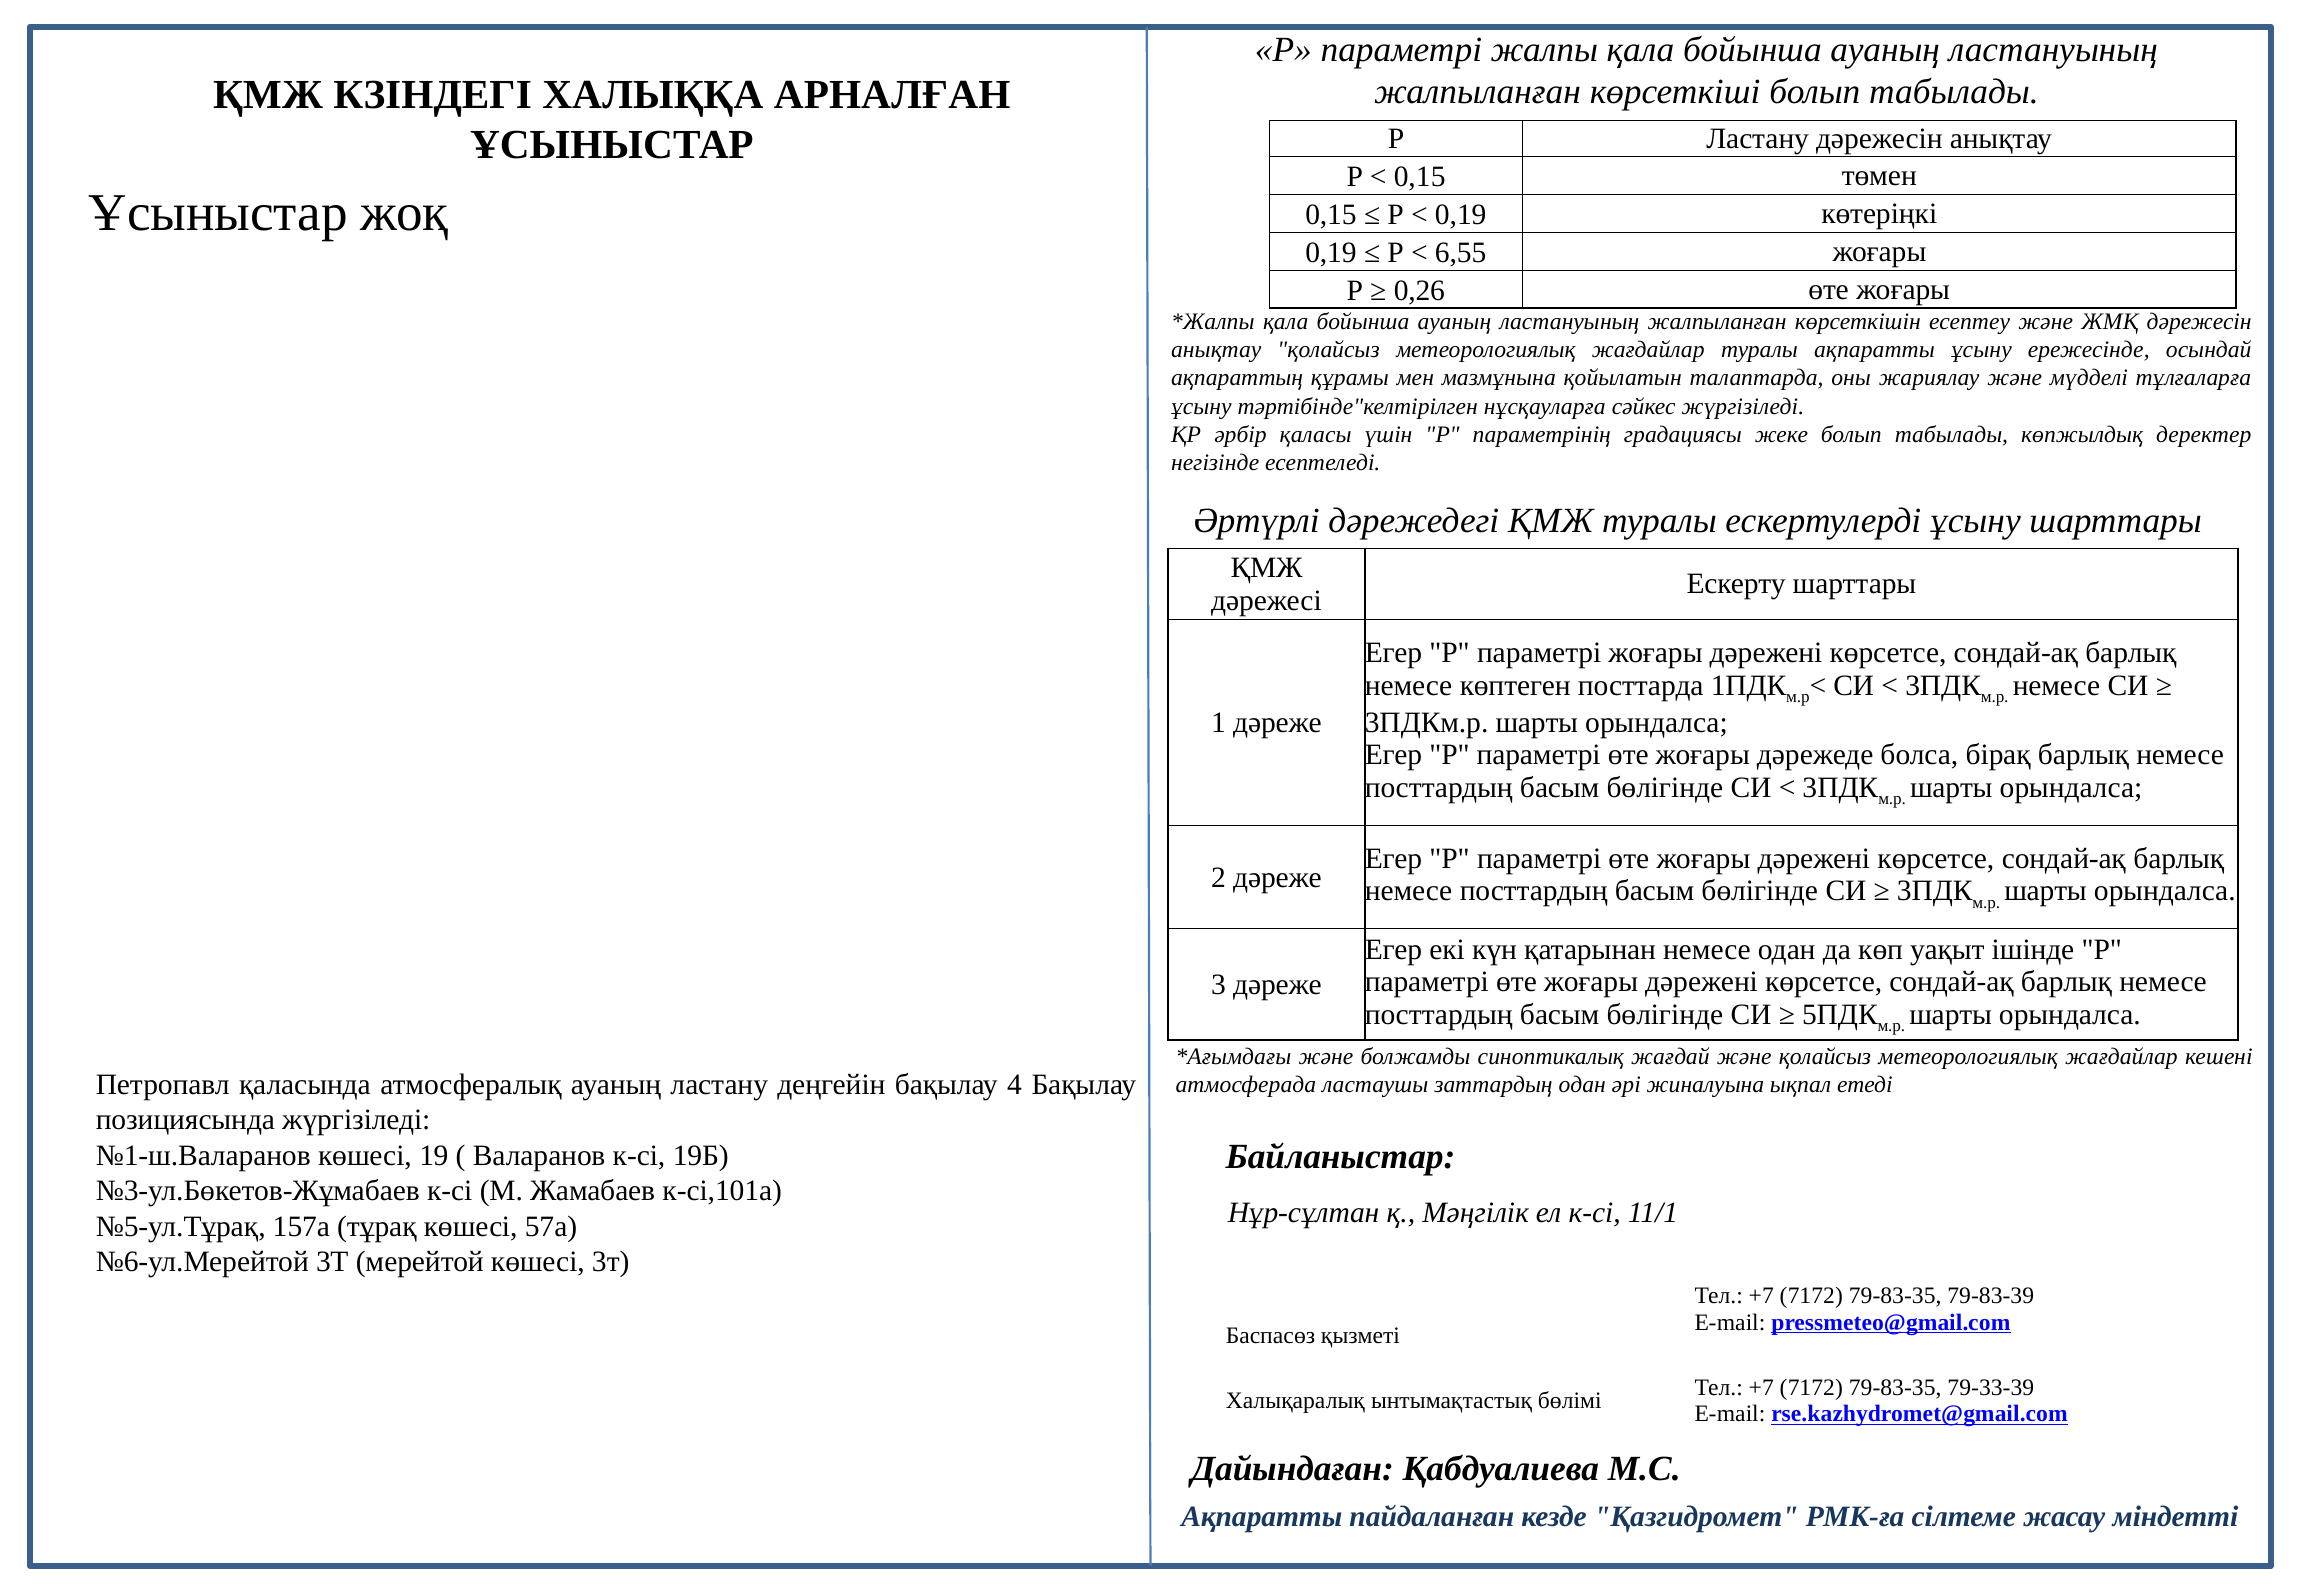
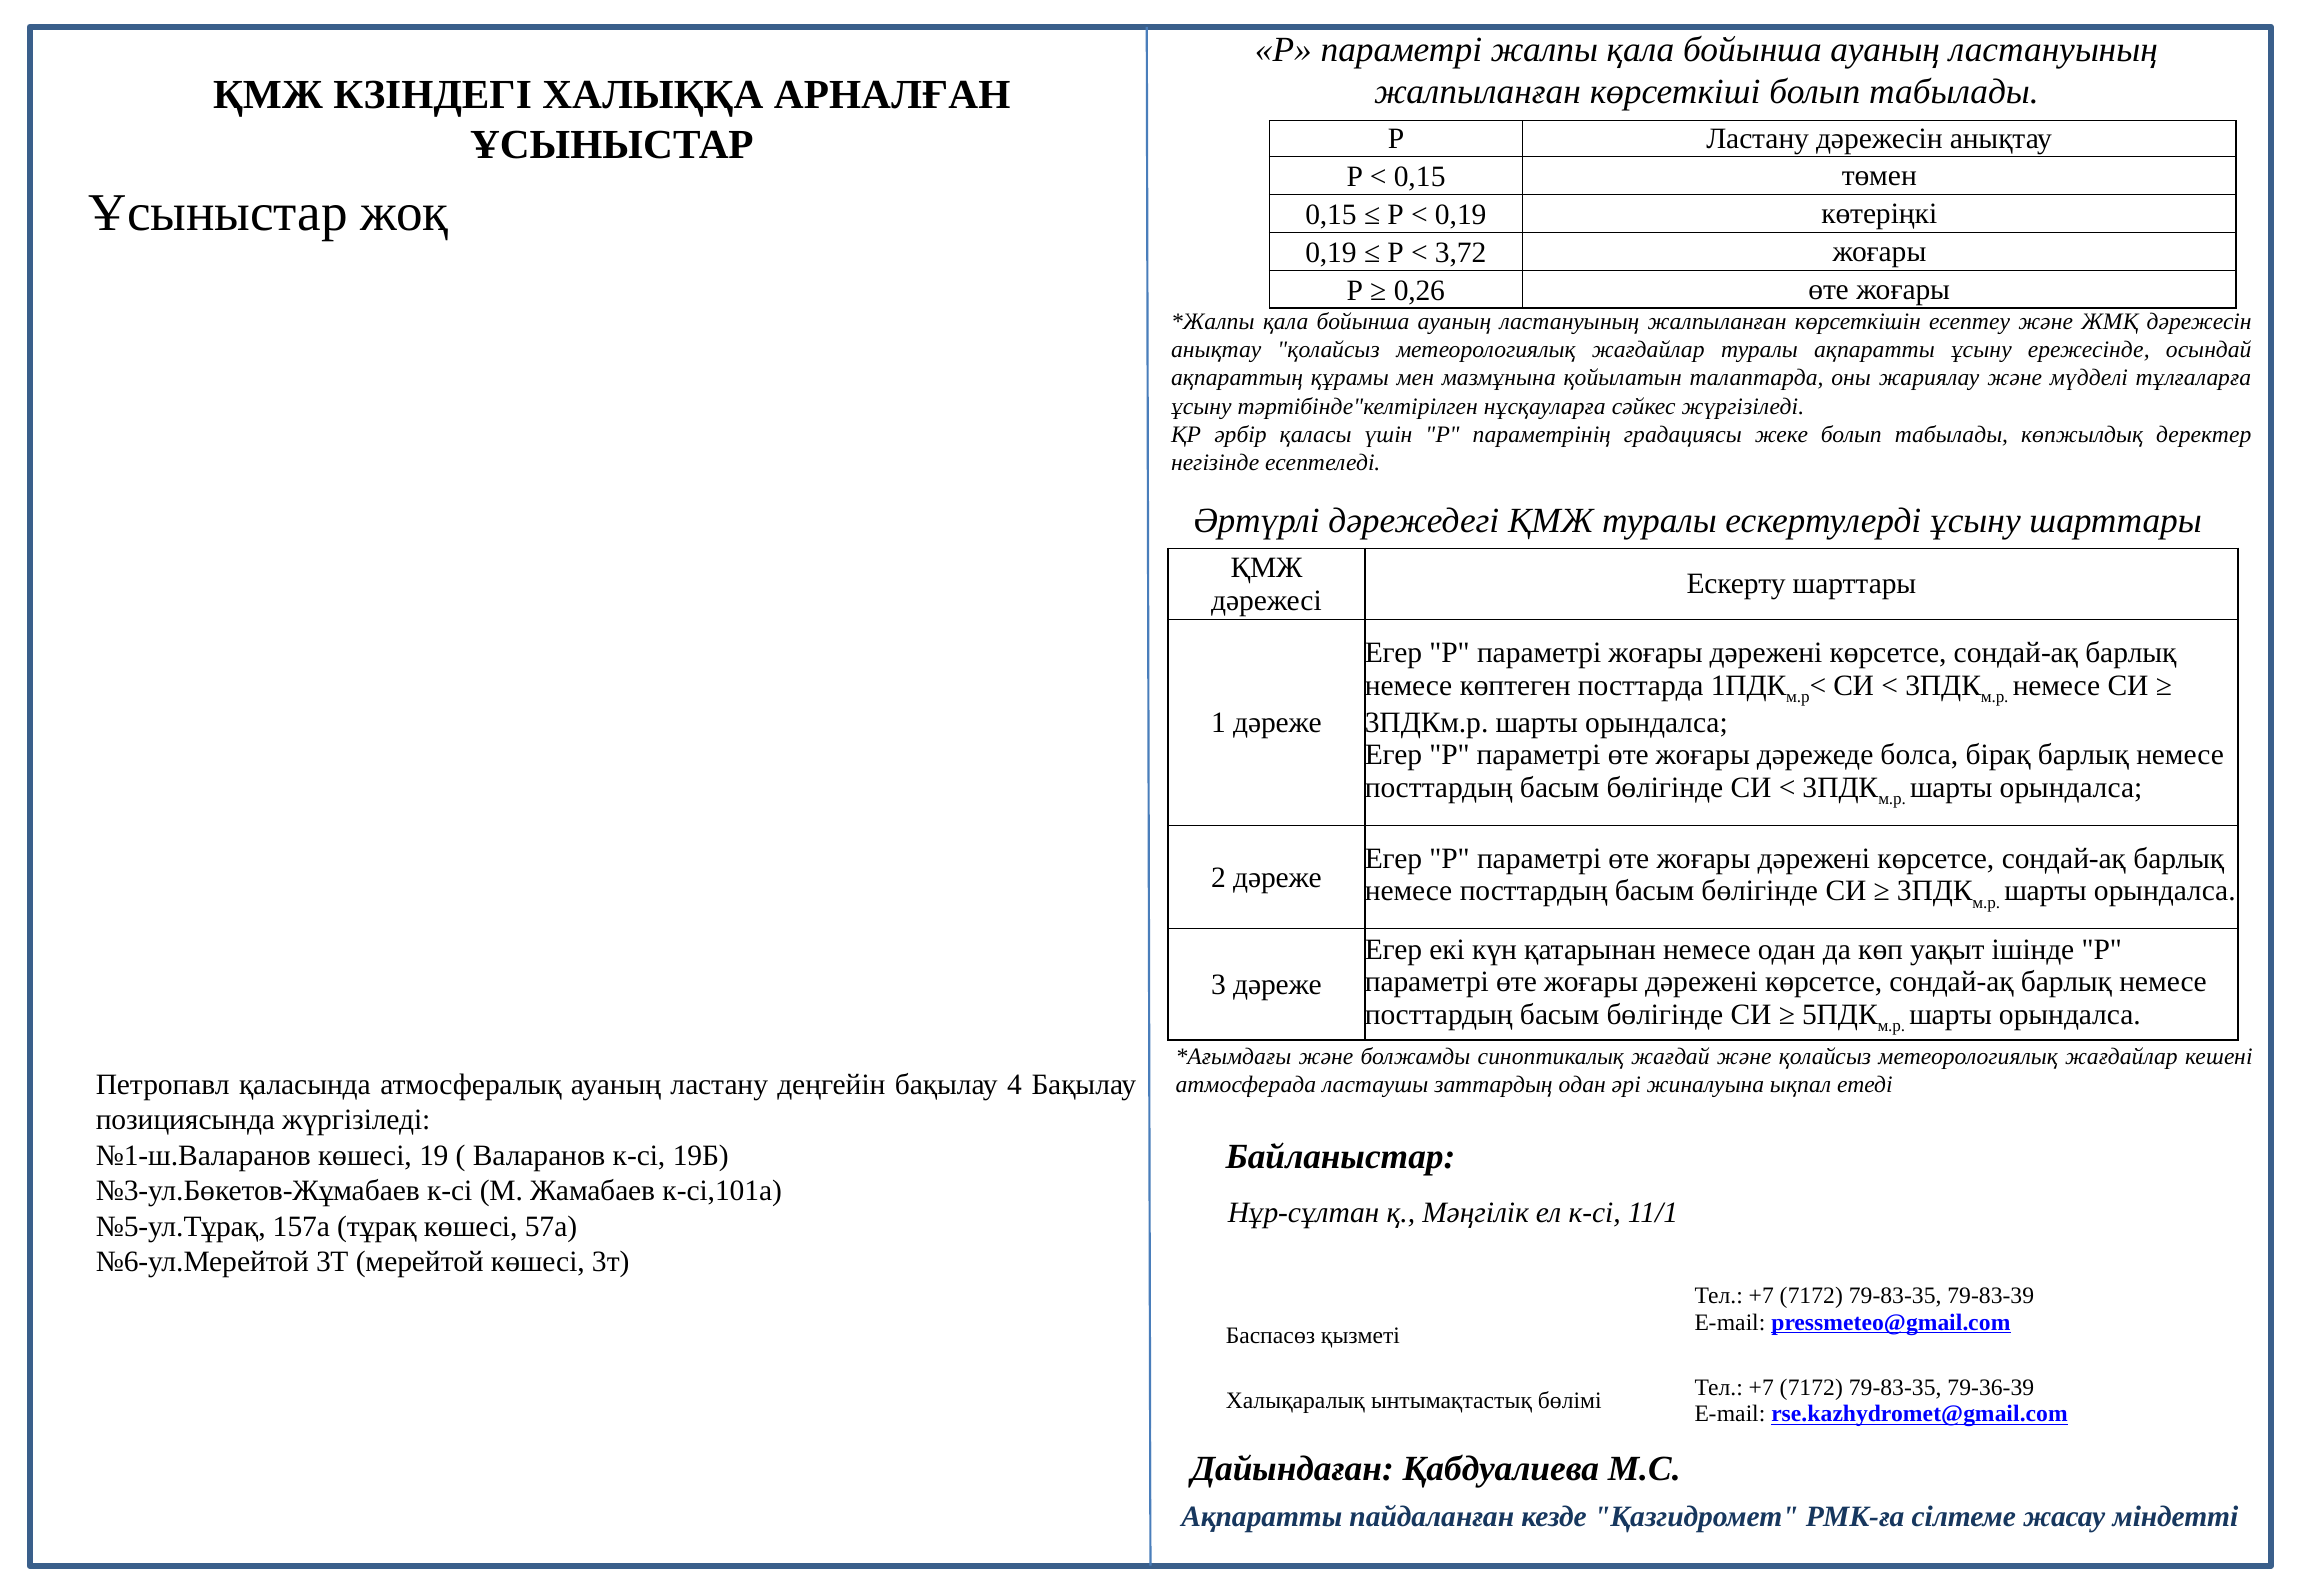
6,55: 6,55 -> 3,72 (1461, 252)
79-33-39: 79-33-39 -> 79-36-39 (1991, 1388)
